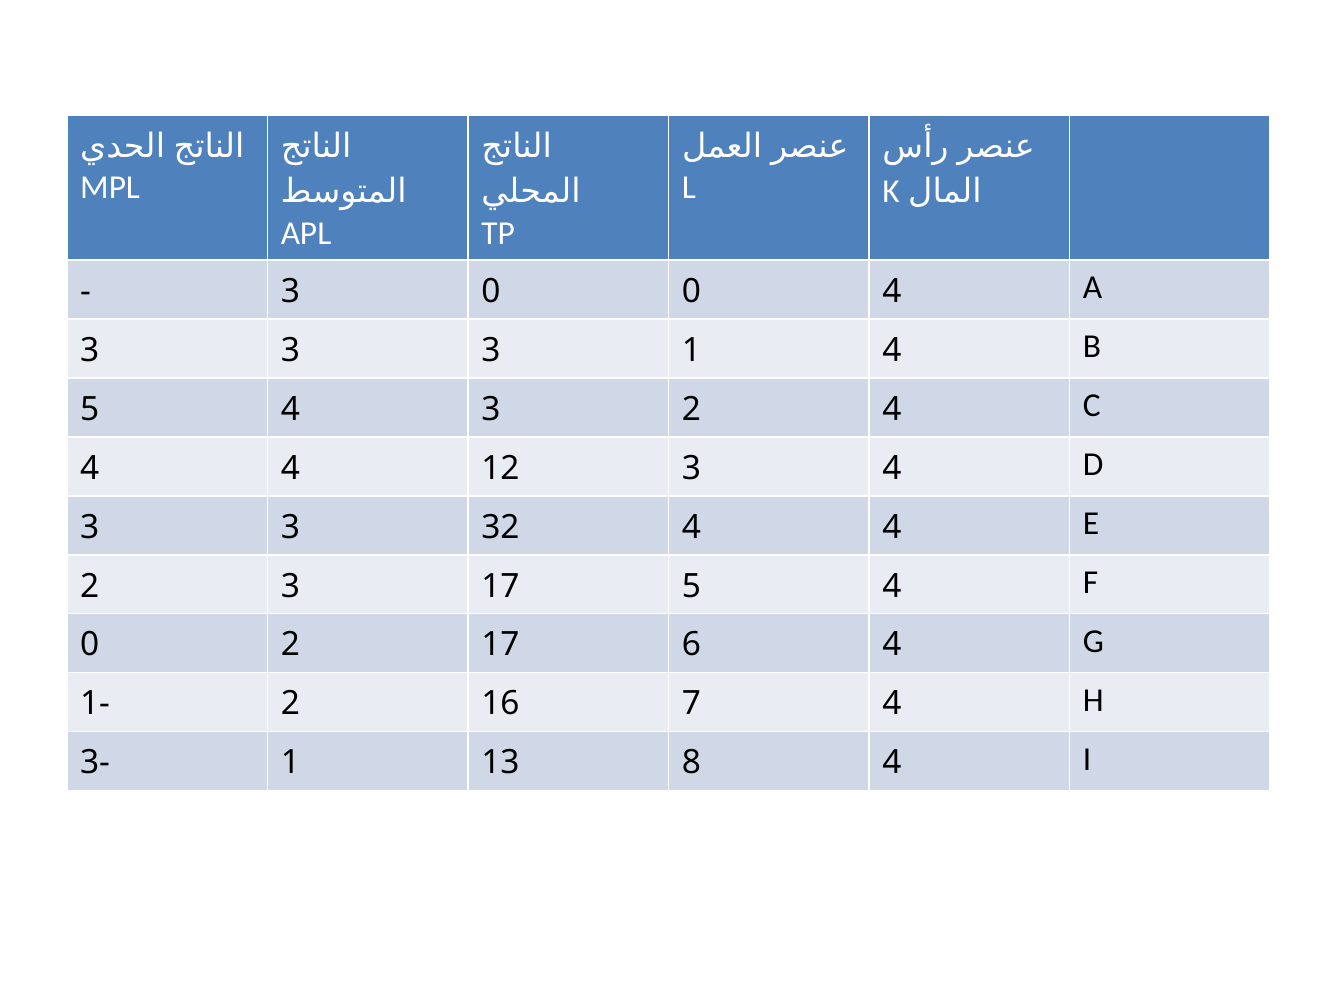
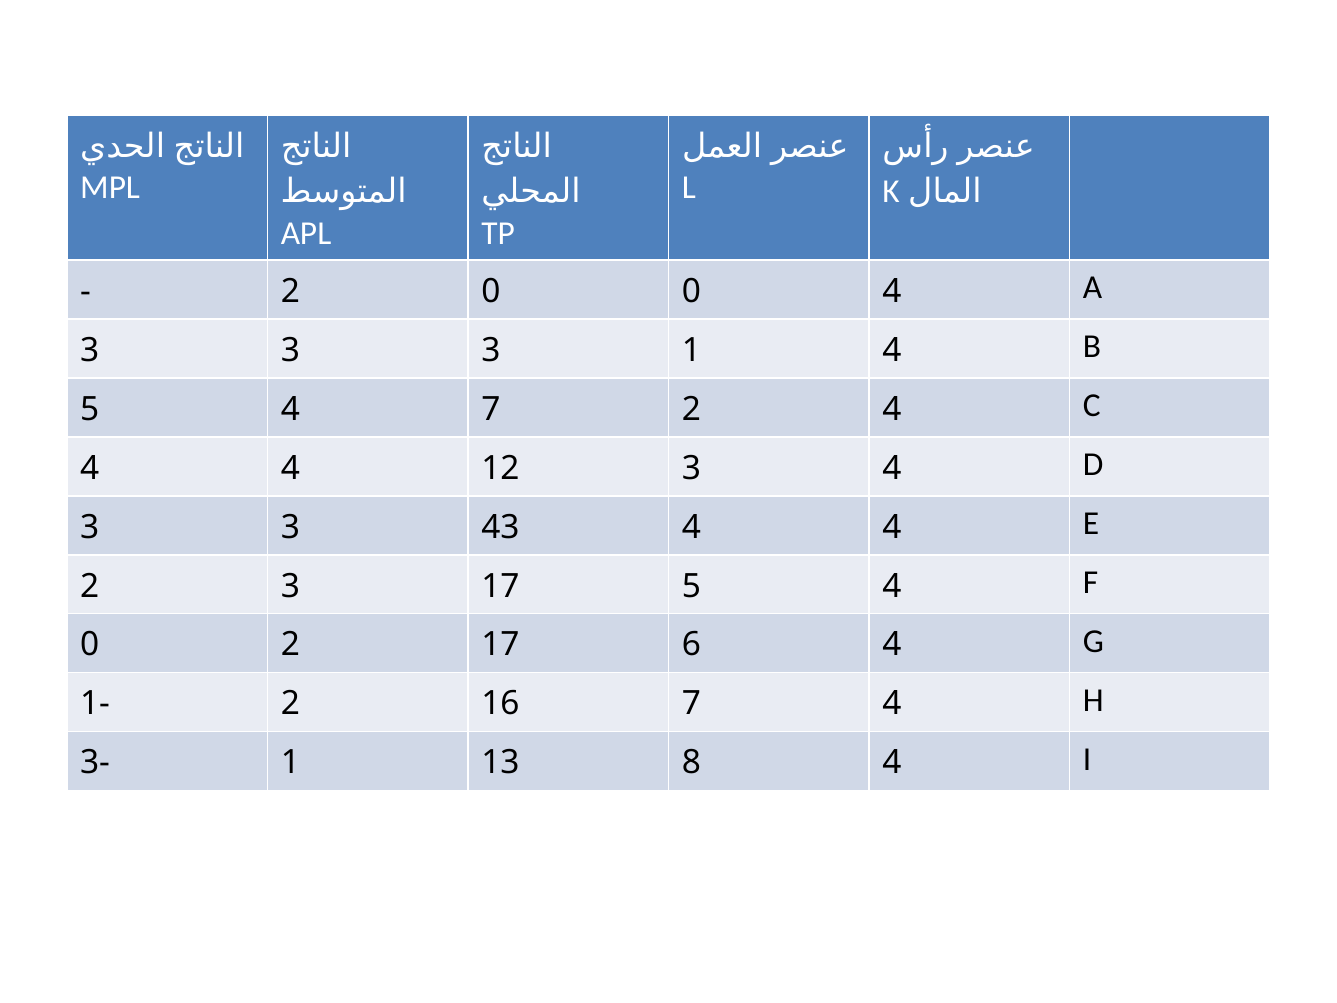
3: 3 -> 2 (290, 291)
4 3: 3 -> 7 (491, 409)
32: 32 -> 43 (500, 527)
